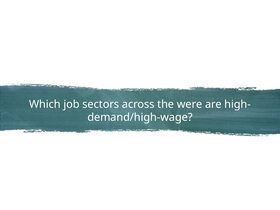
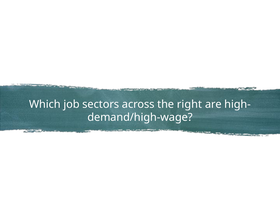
were: were -> right (190, 104)
